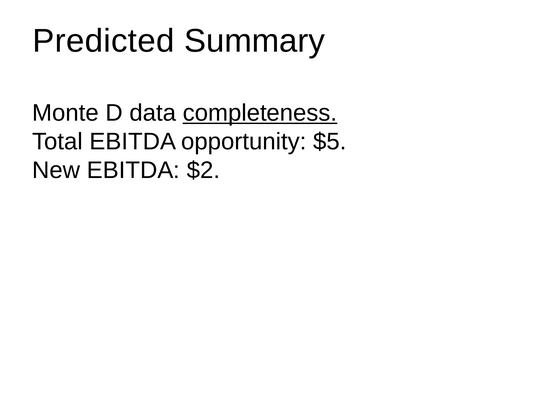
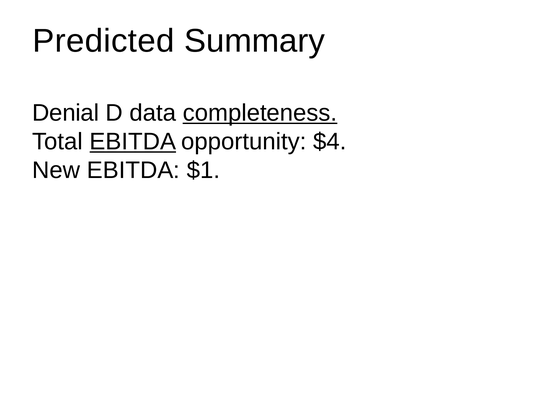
Monte: Monte -> Denial (66, 113)
EBITDA underline: none -> present (133, 142)
$5: $5 -> $4 (330, 142)
$2: $2 -> $1 (203, 171)
